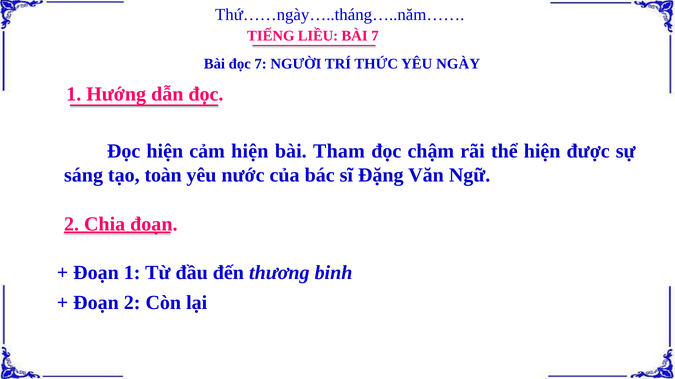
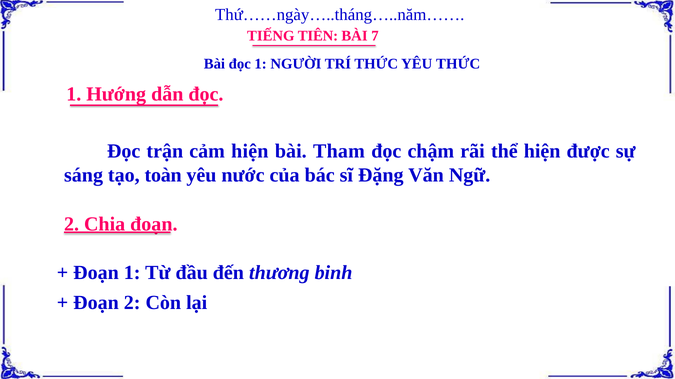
LIỀU: LIỀU -> TIÊN (318, 36)
đọc 7: 7 -> 1 (261, 64)
YÊU NGÀY: NGÀY -> THỨC (458, 64)
Đọc hiện: hiện -> trận (165, 151)
